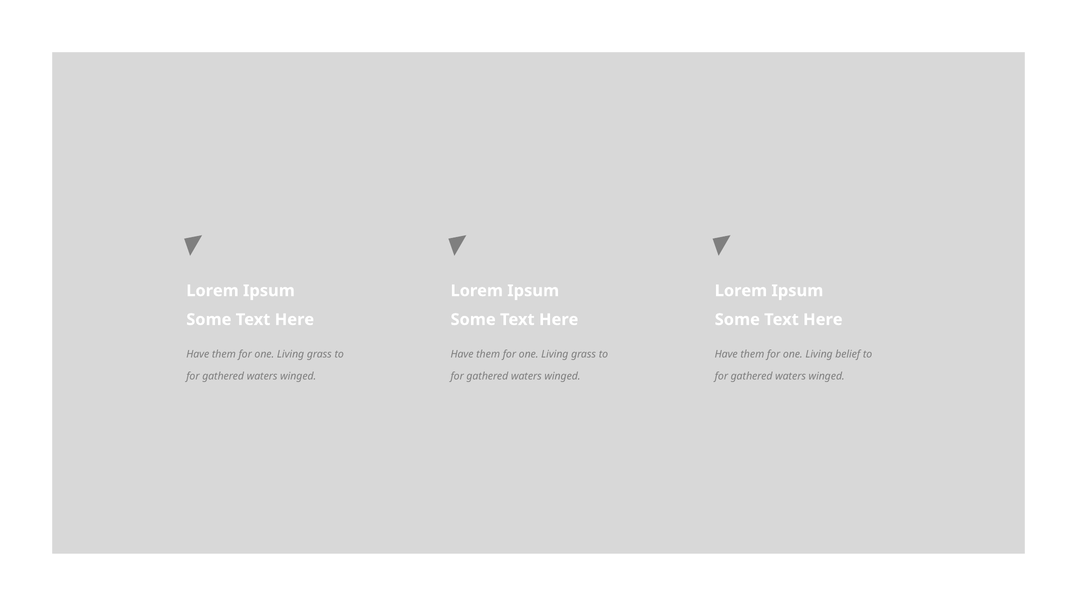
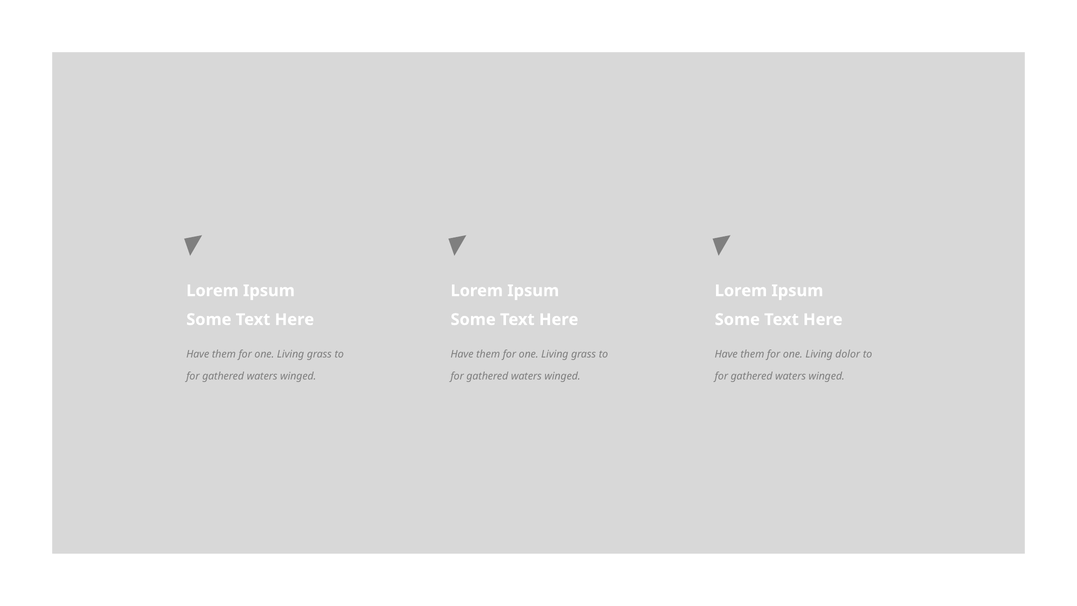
belief: belief -> dolor (848, 354)
